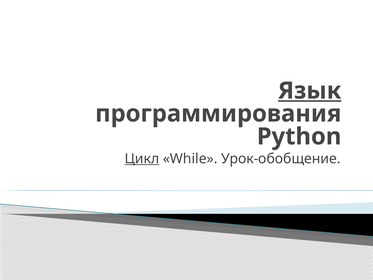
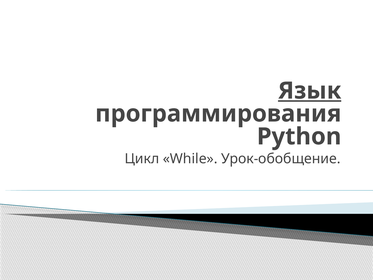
Цикл underline: present -> none (142, 159)
